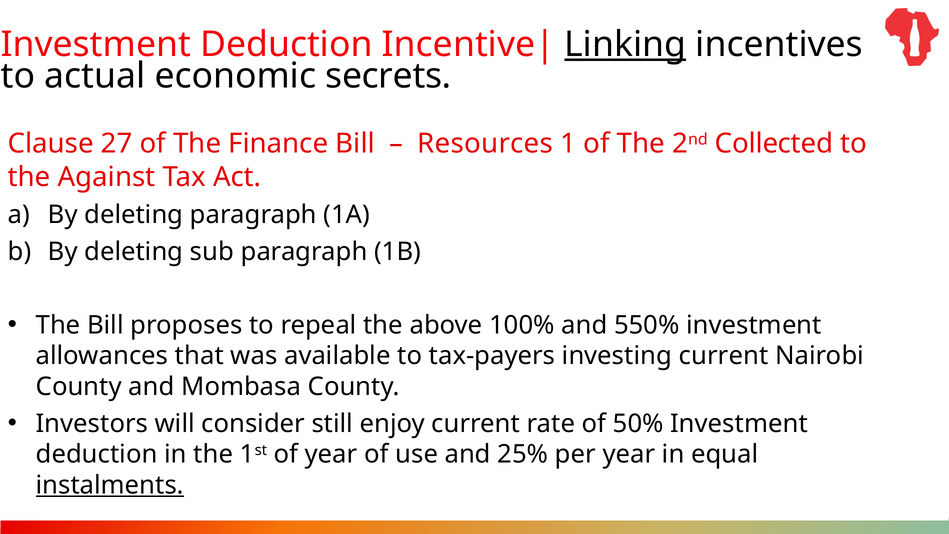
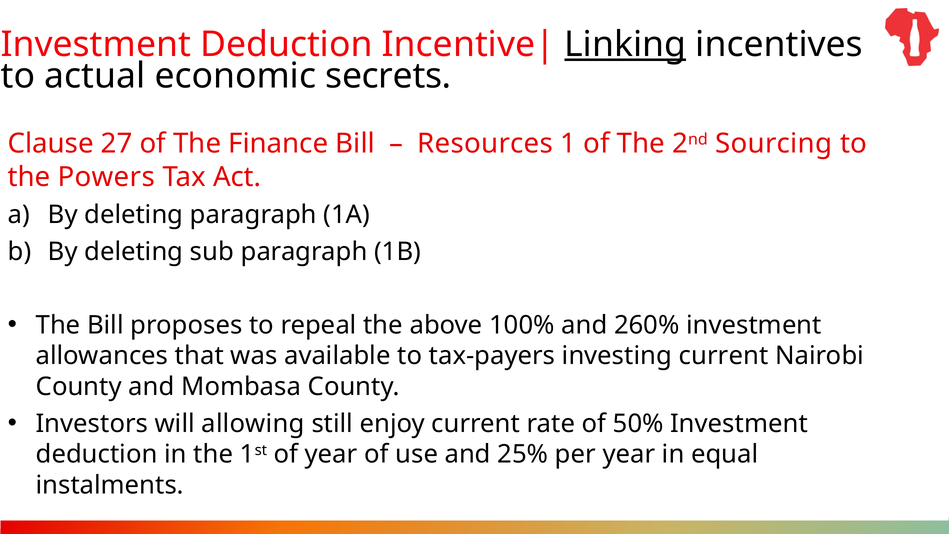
Collected: Collected -> Sourcing (774, 144)
Against: Against -> Powers (106, 177)
550%: 550% -> 260% (647, 325)
consider: consider -> allowing (253, 423)
instalments underline: present -> none (110, 485)
